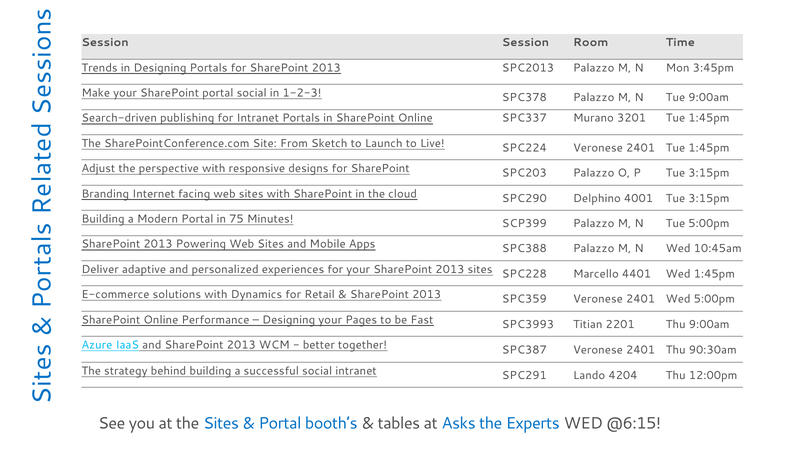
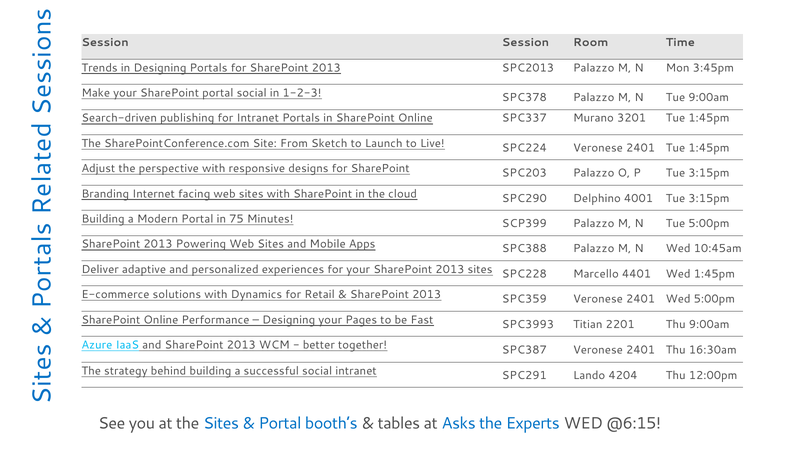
90:30am: 90:30am -> 16:30am (713, 350)
